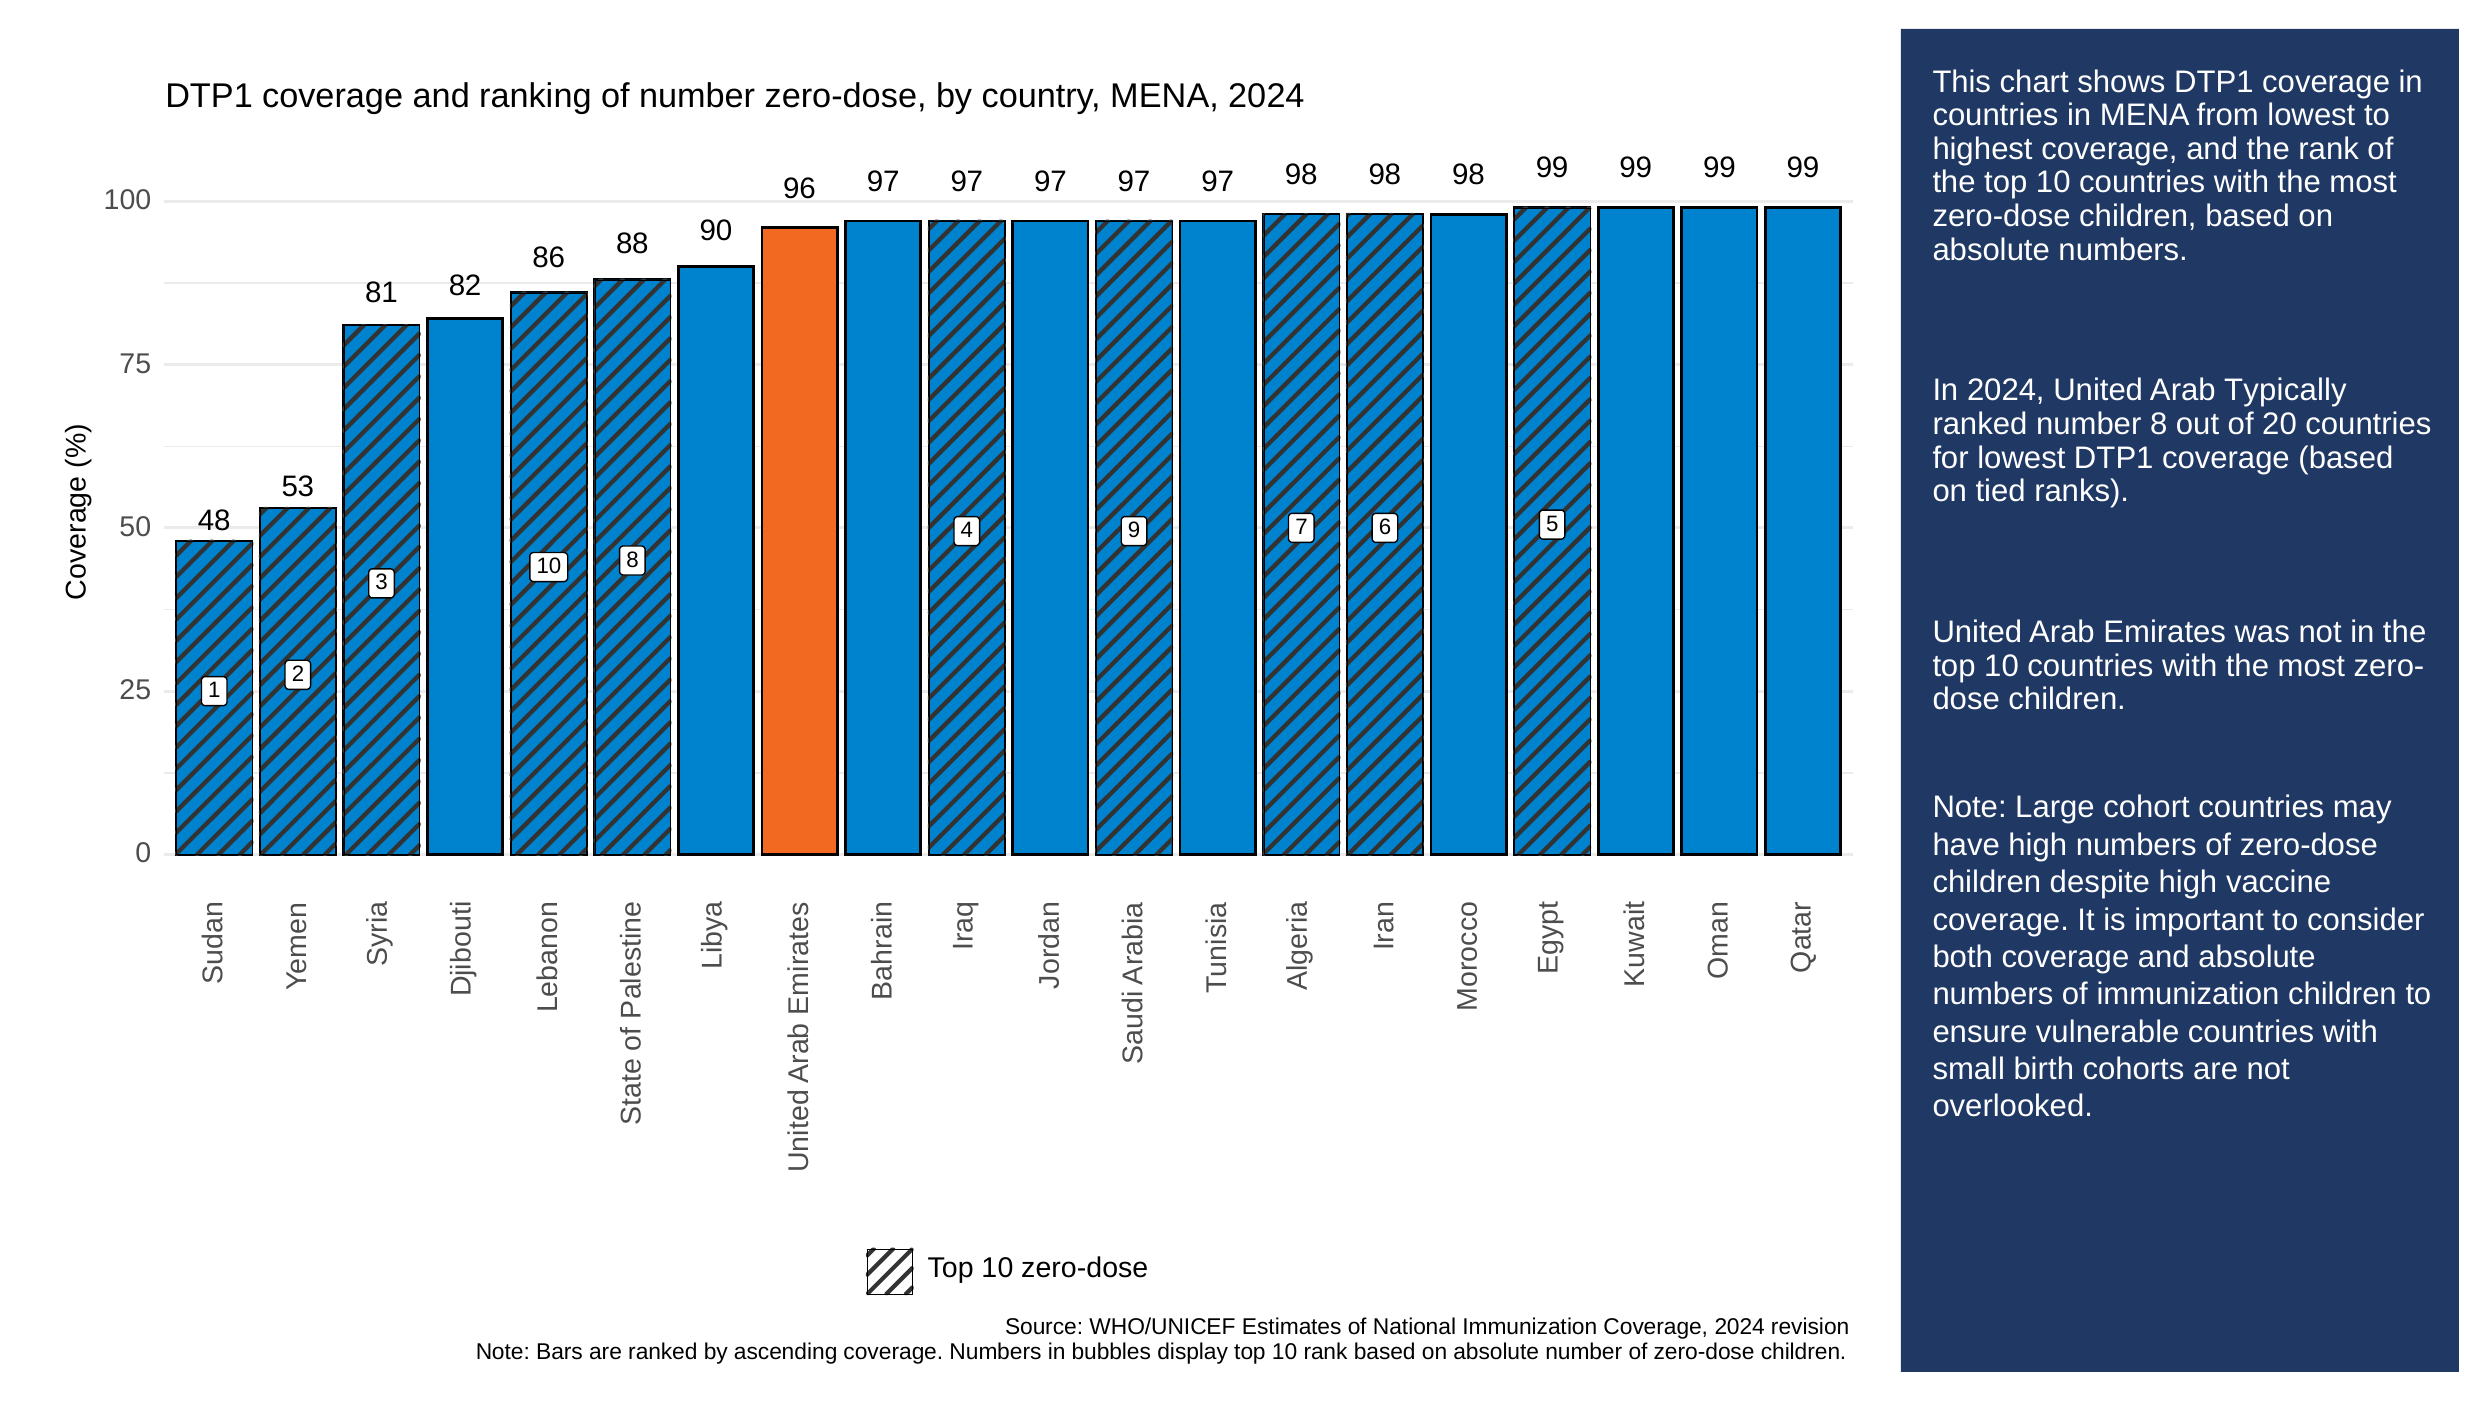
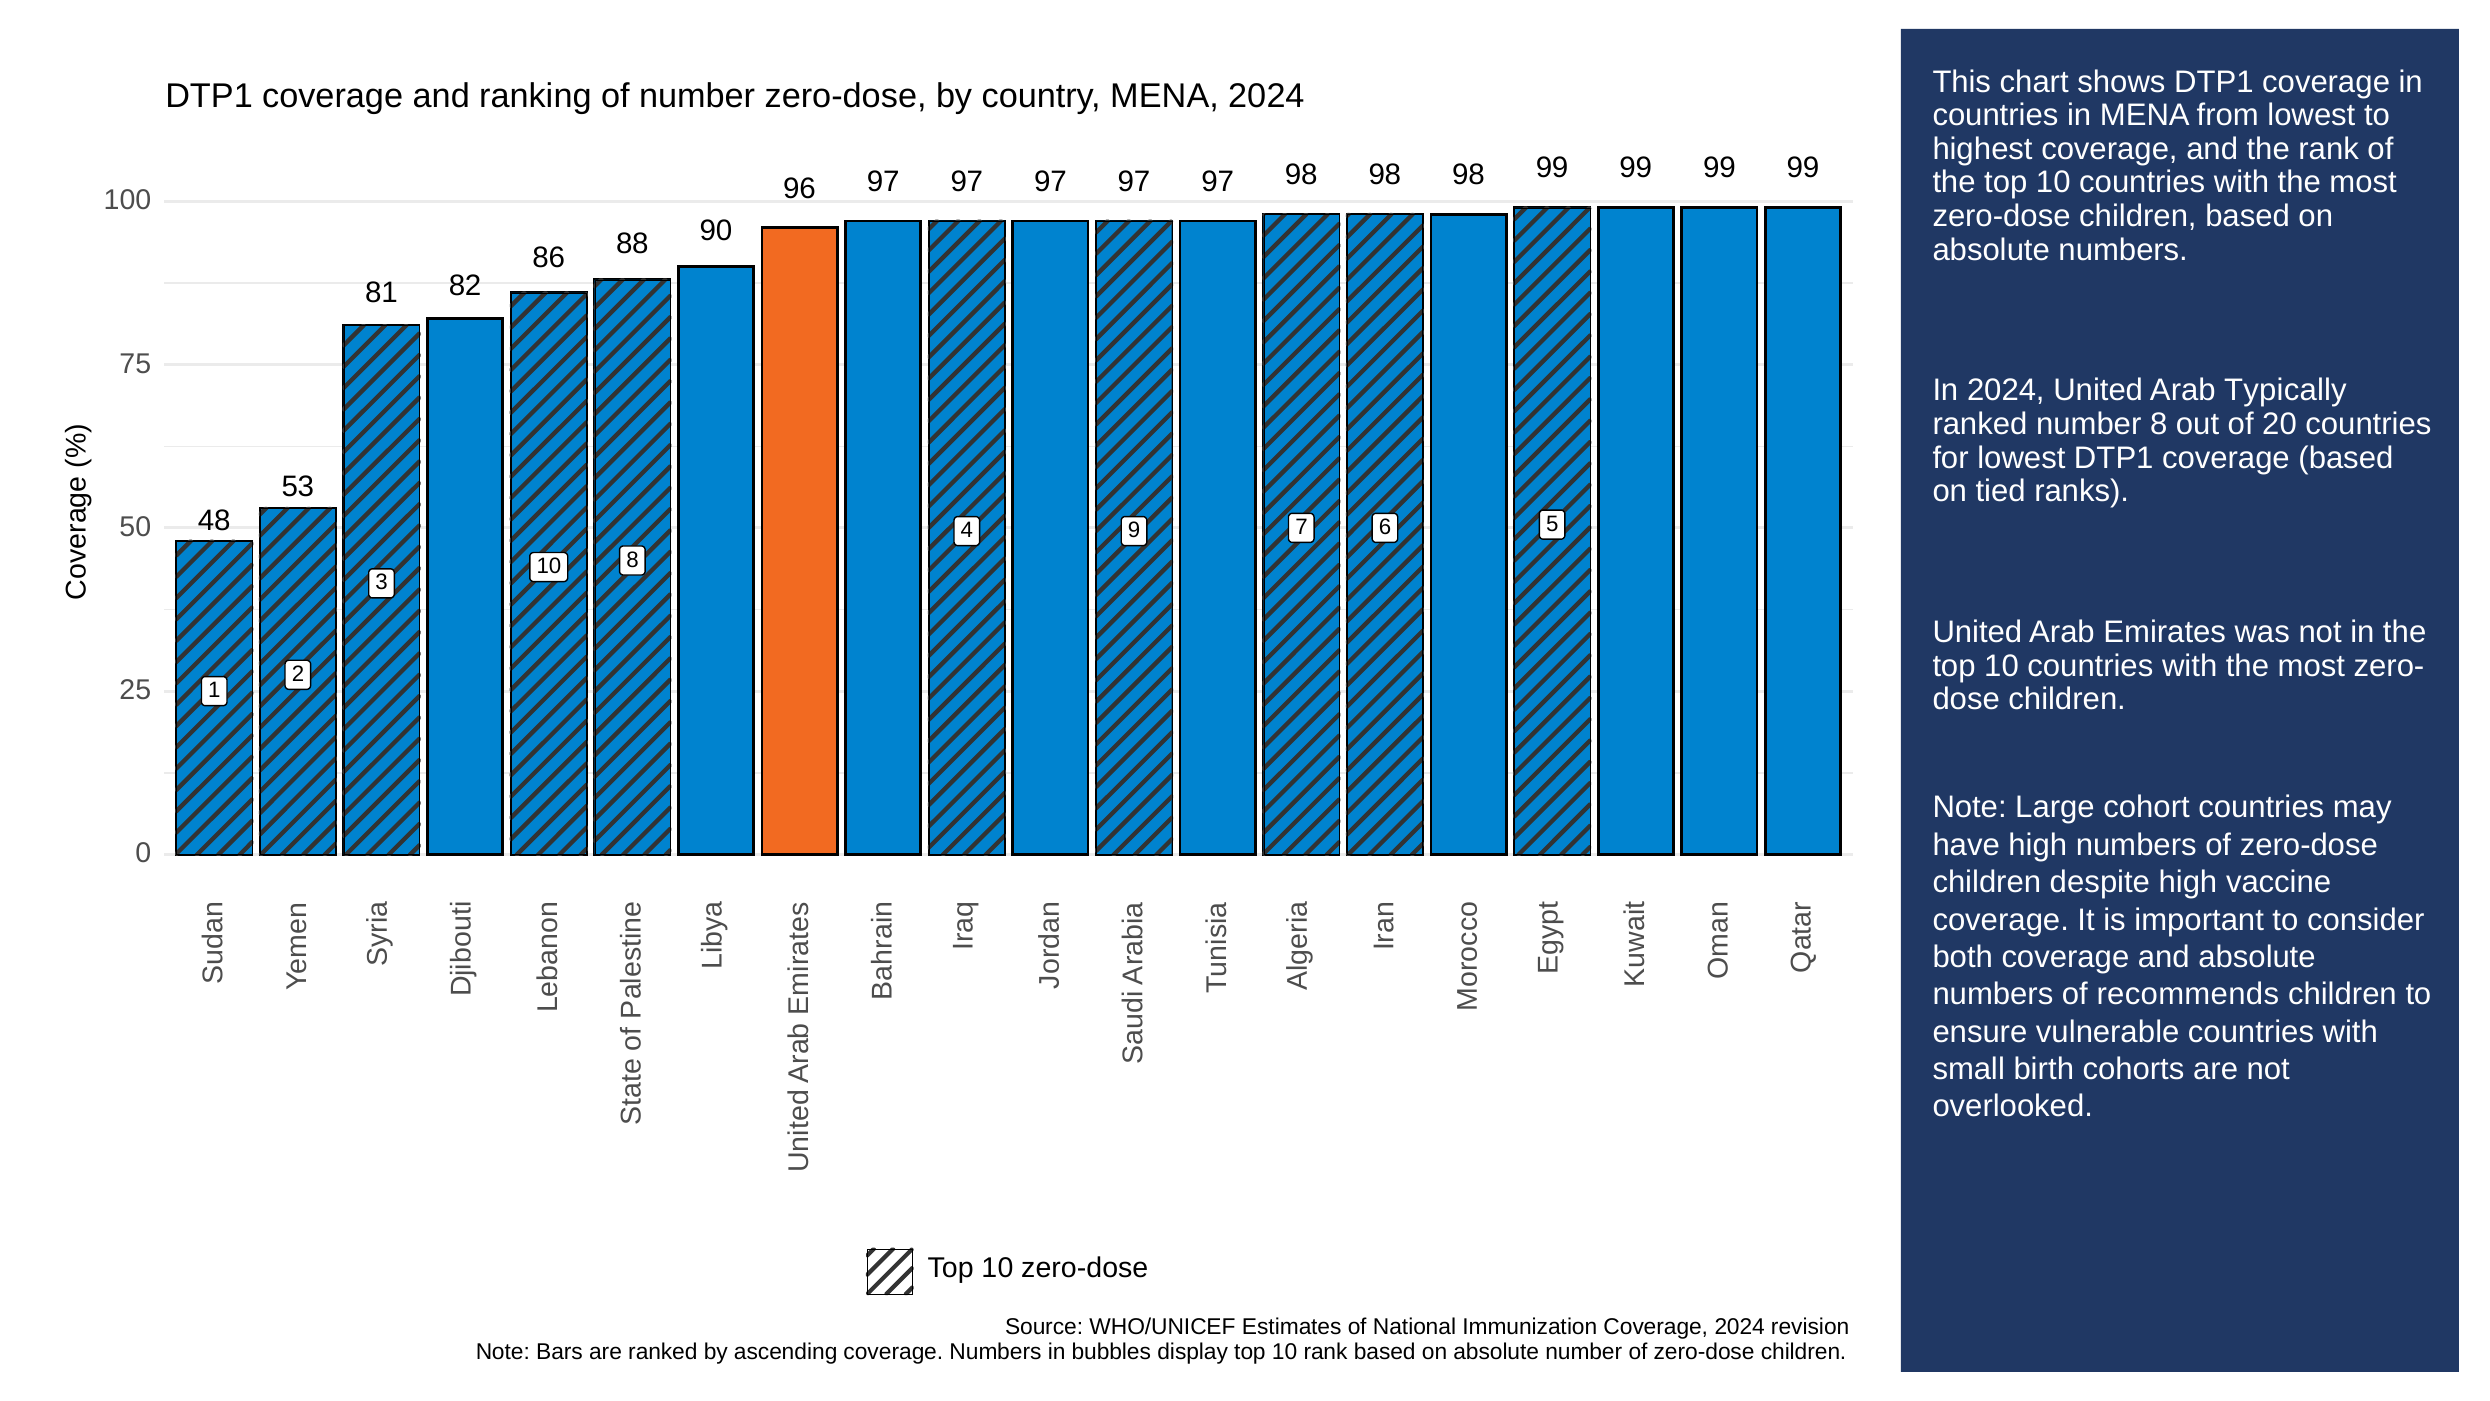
of immunization: immunization -> recommends (2188, 994)
